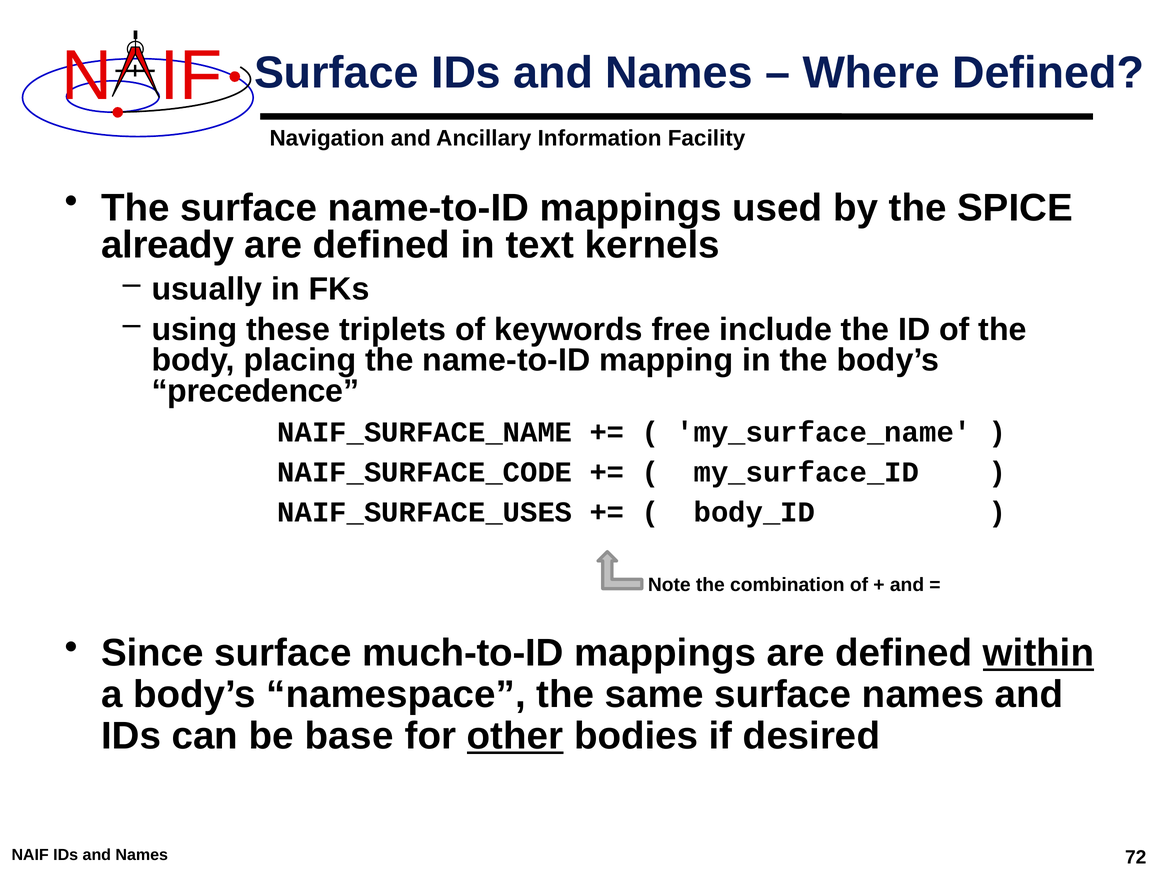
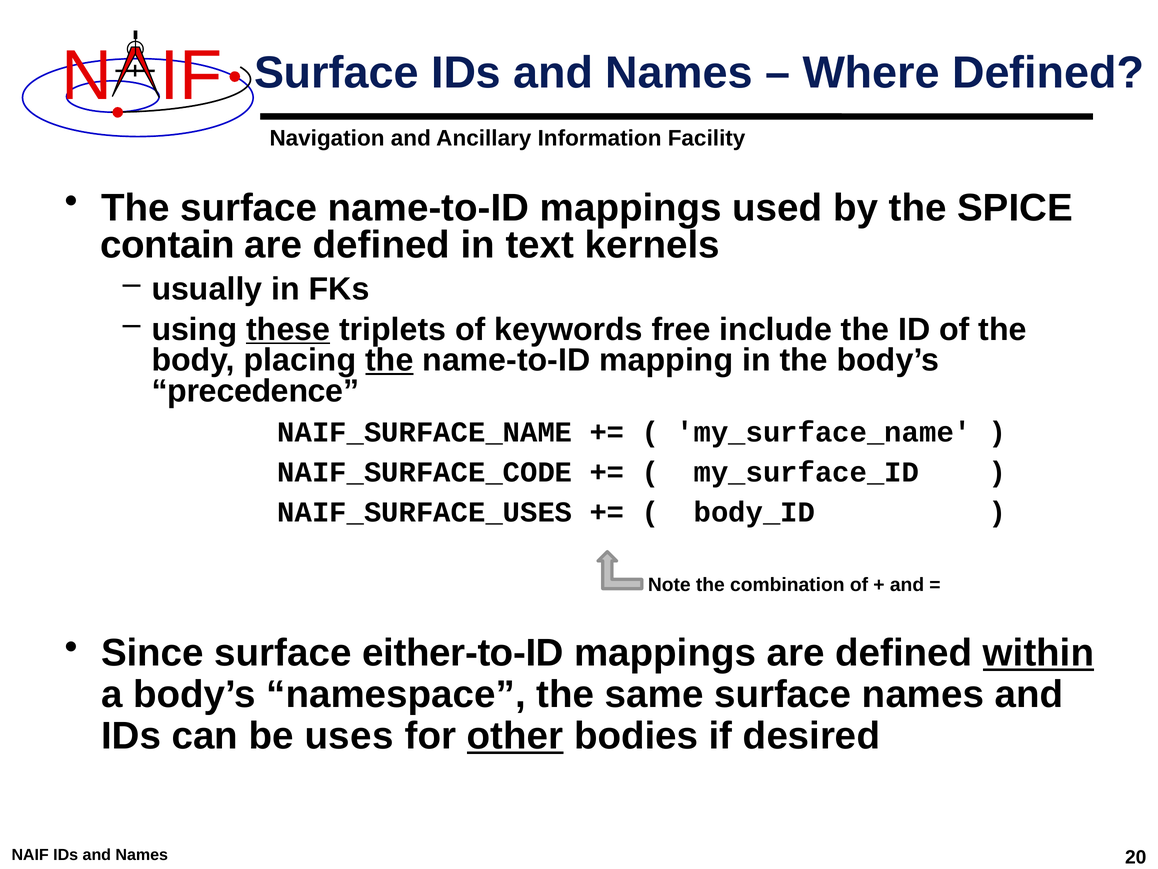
already: already -> contain (168, 245)
these underline: none -> present (288, 329)
the underline: none -> present (389, 360)
much-to-ID: much-to-ID -> either-to-ID (463, 653)
base: base -> uses (349, 736)
72: 72 -> 20 (1136, 857)
